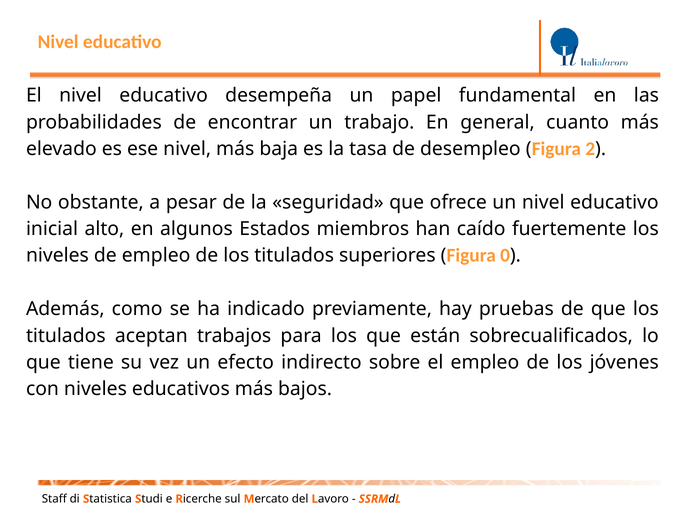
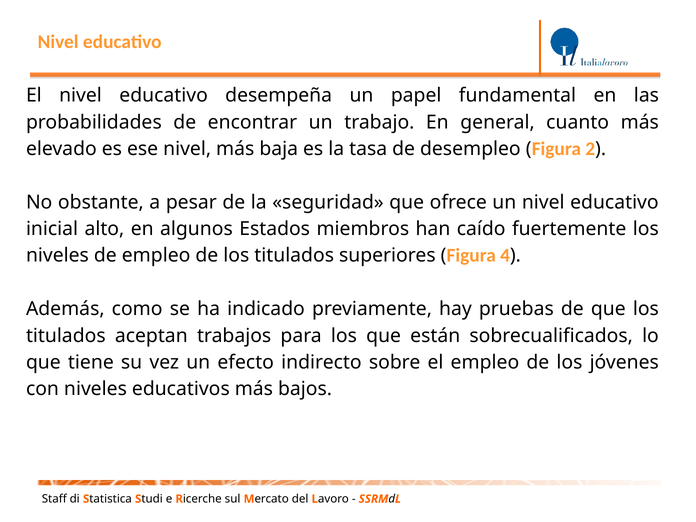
0: 0 -> 4 (505, 256)
